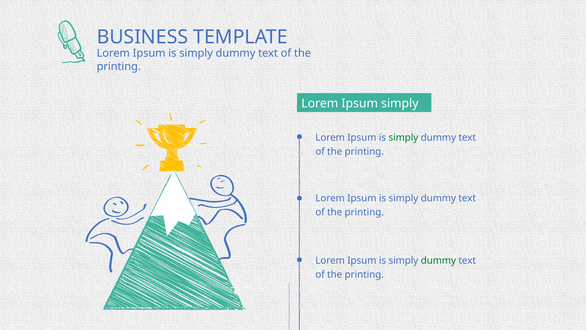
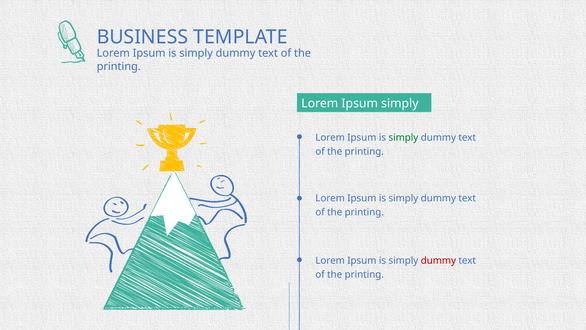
dummy colour: green -> red (438, 260)
